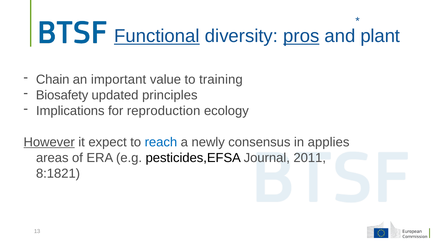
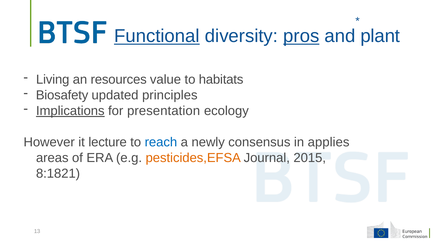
Chain: Chain -> Living (53, 80)
important: important -> resources (119, 80)
training: training -> habitats (221, 80)
Implications underline: none -> present (70, 111)
reproduction: reproduction -> presentation (164, 111)
However underline: present -> none (49, 142)
expect: expect -> lecture (108, 142)
pesticides,EFSA colour: black -> orange (193, 158)
2011: 2011 -> 2015 (310, 158)
